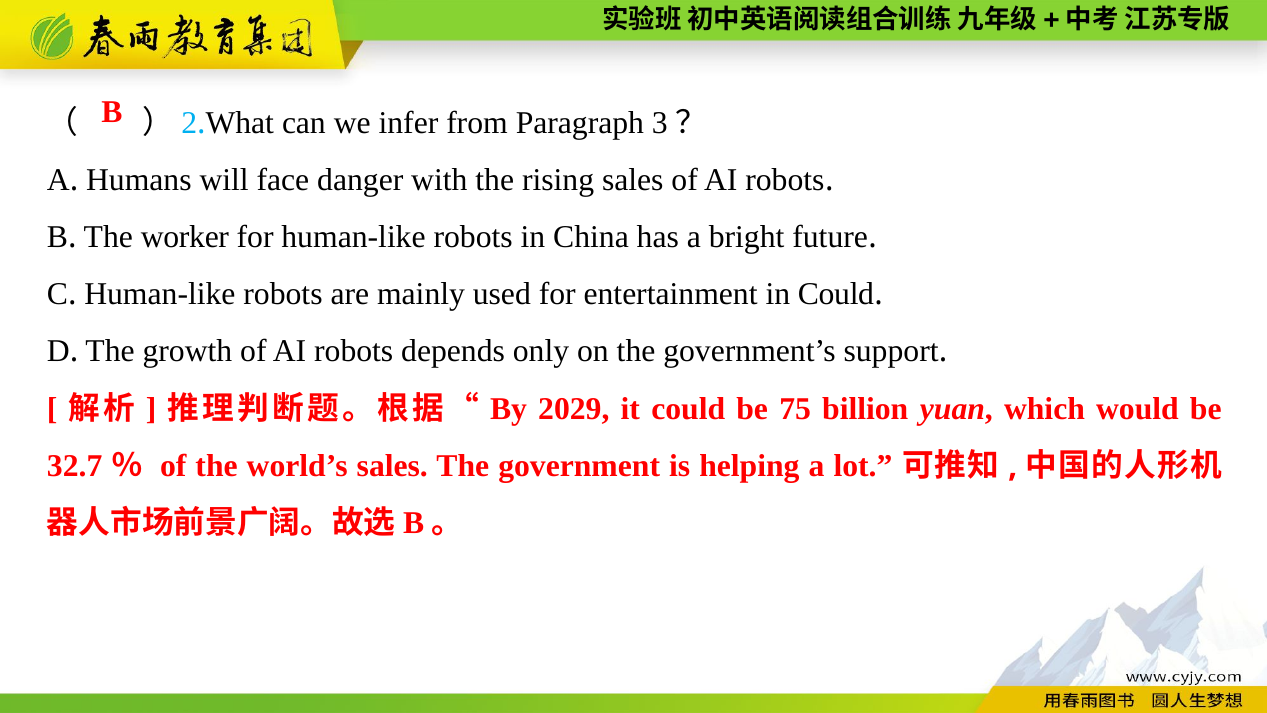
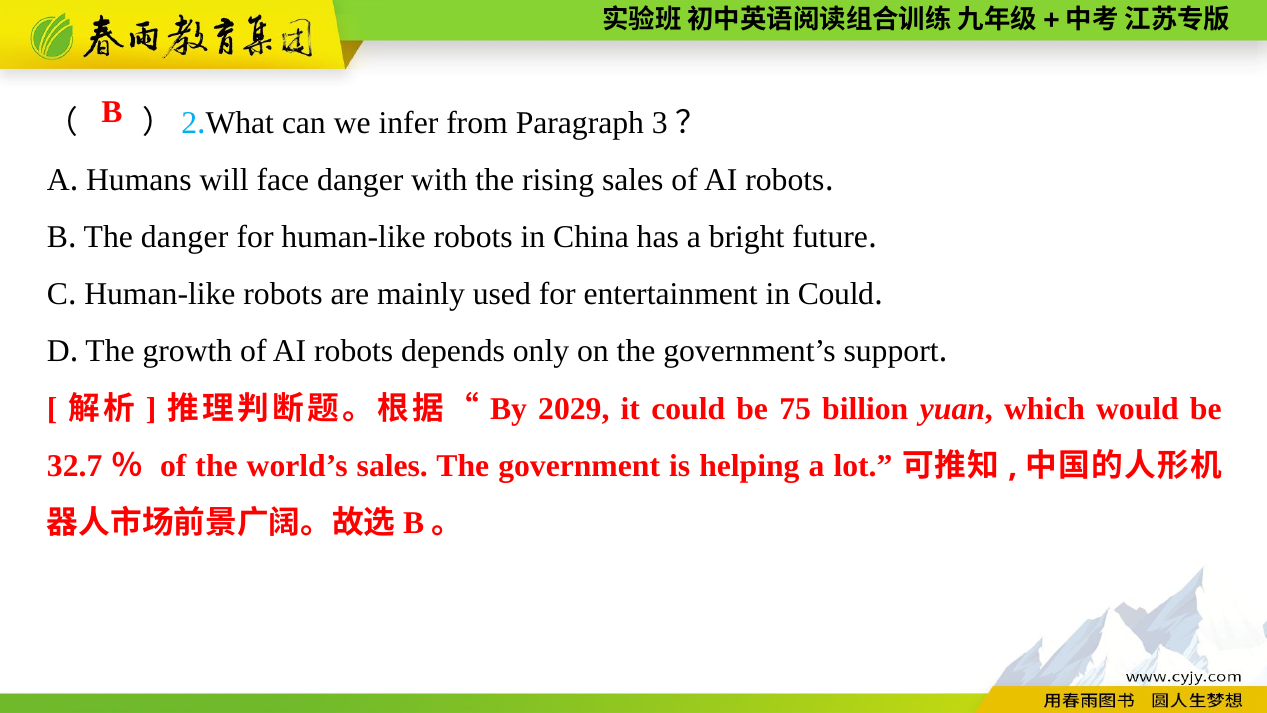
The worker: worker -> danger (185, 237)
